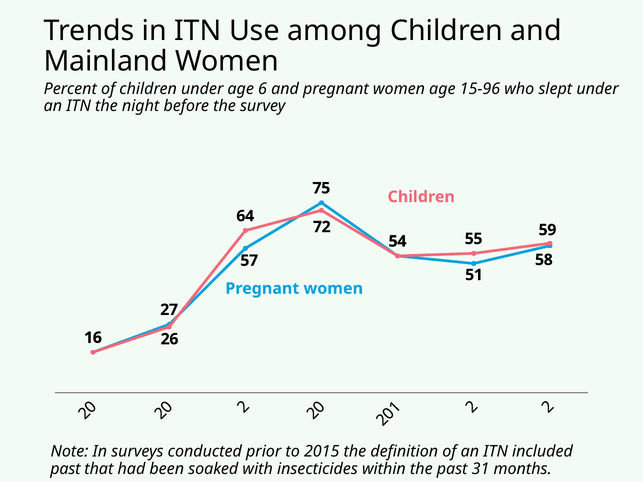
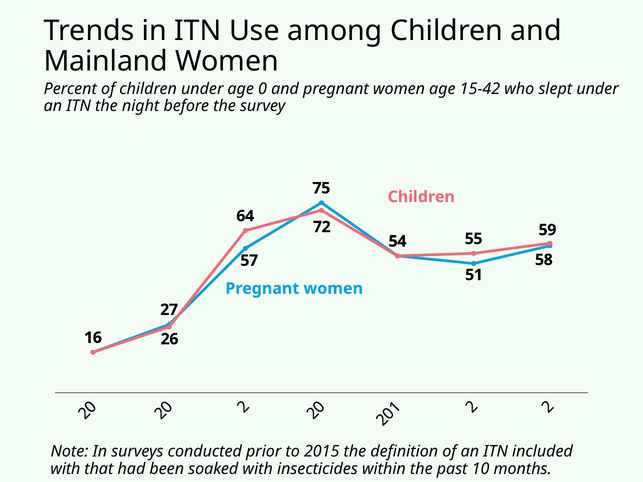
6: 6 -> 0 (263, 89)
15-96: 15-96 -> 15-42 (480, 89)
past: past -> with (65, 469)
31: 31 -> 10 (481, 469)
